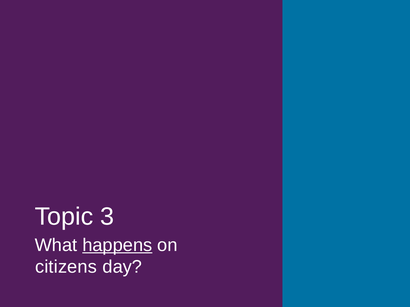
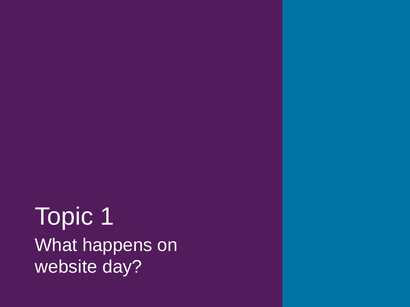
3: 3 -> 1 (107, 217)
happens underline: present -> none (117, 246)
citizens: citizens -> website (66, 267)
